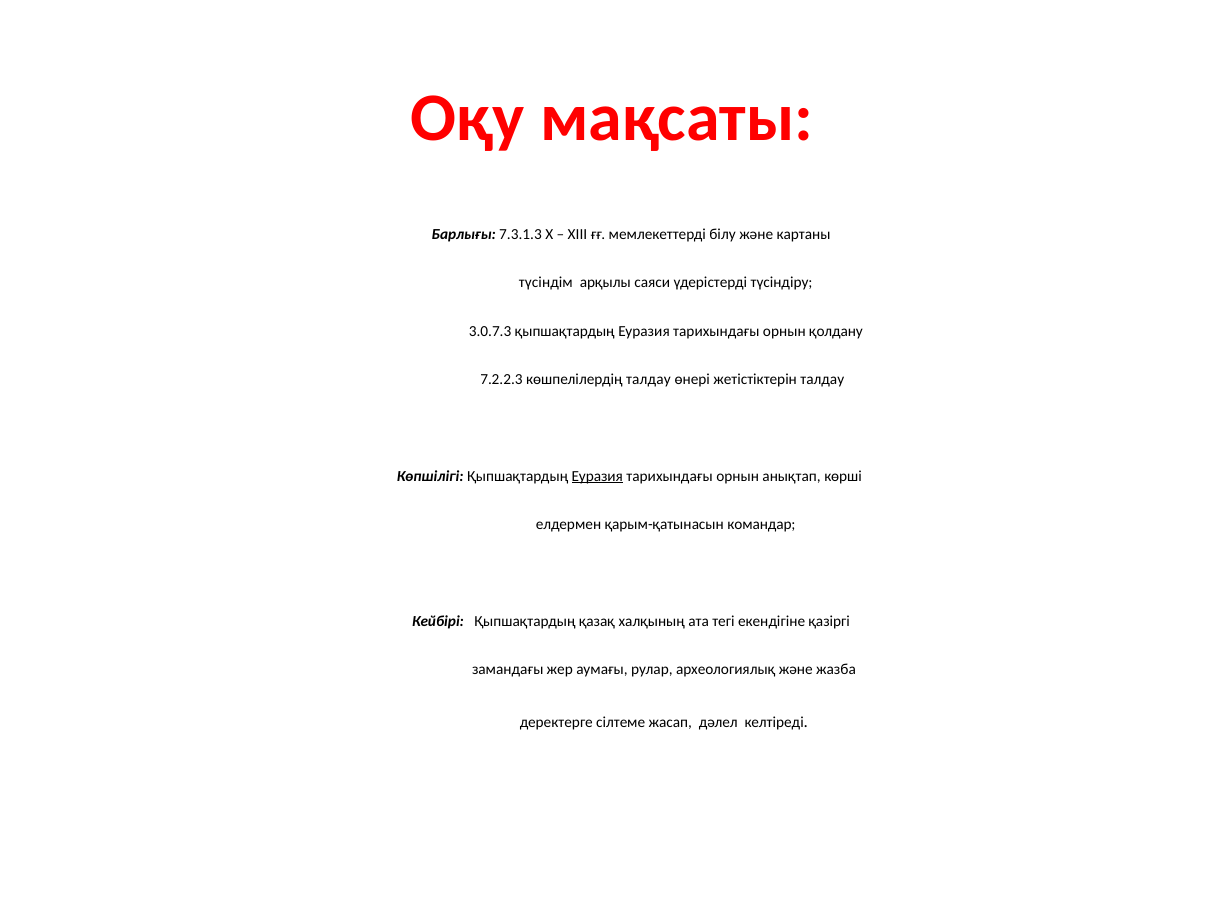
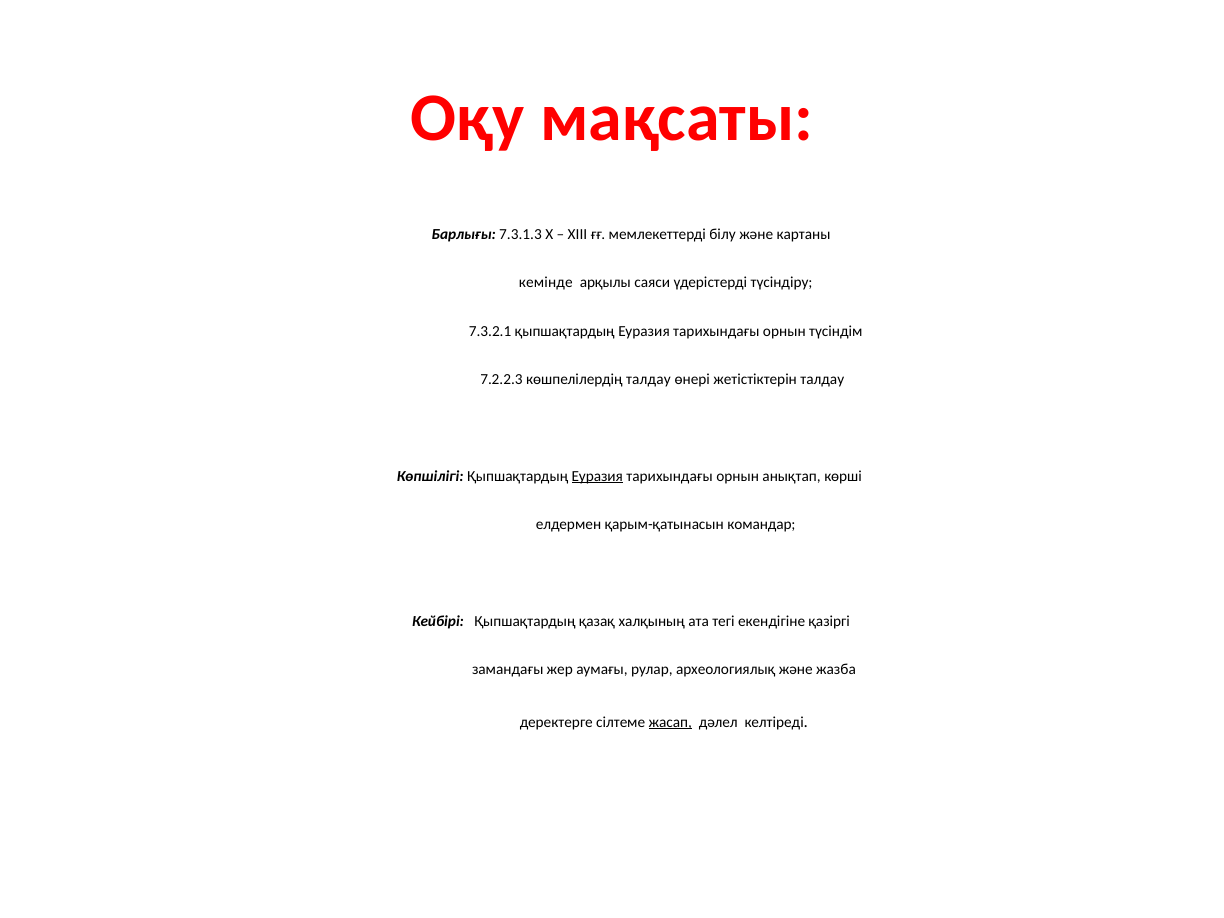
түсіндім: түсіндім -> кемінде (546, 283)
3.0.7.3: 3.0.7.3 -> 7.3.2.1 (490, 331)
қолдану: қолдану -> түсіндім (836, 331)
жасап underline: none -> present (670, 722)
